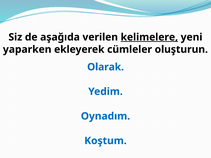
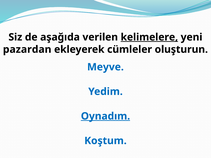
yaparken: yaparken -> pazardan (27, 49)
Olarak: Olarak -> Meyve (105, 67)
Oynadım underline: none -> present (105, 116)
